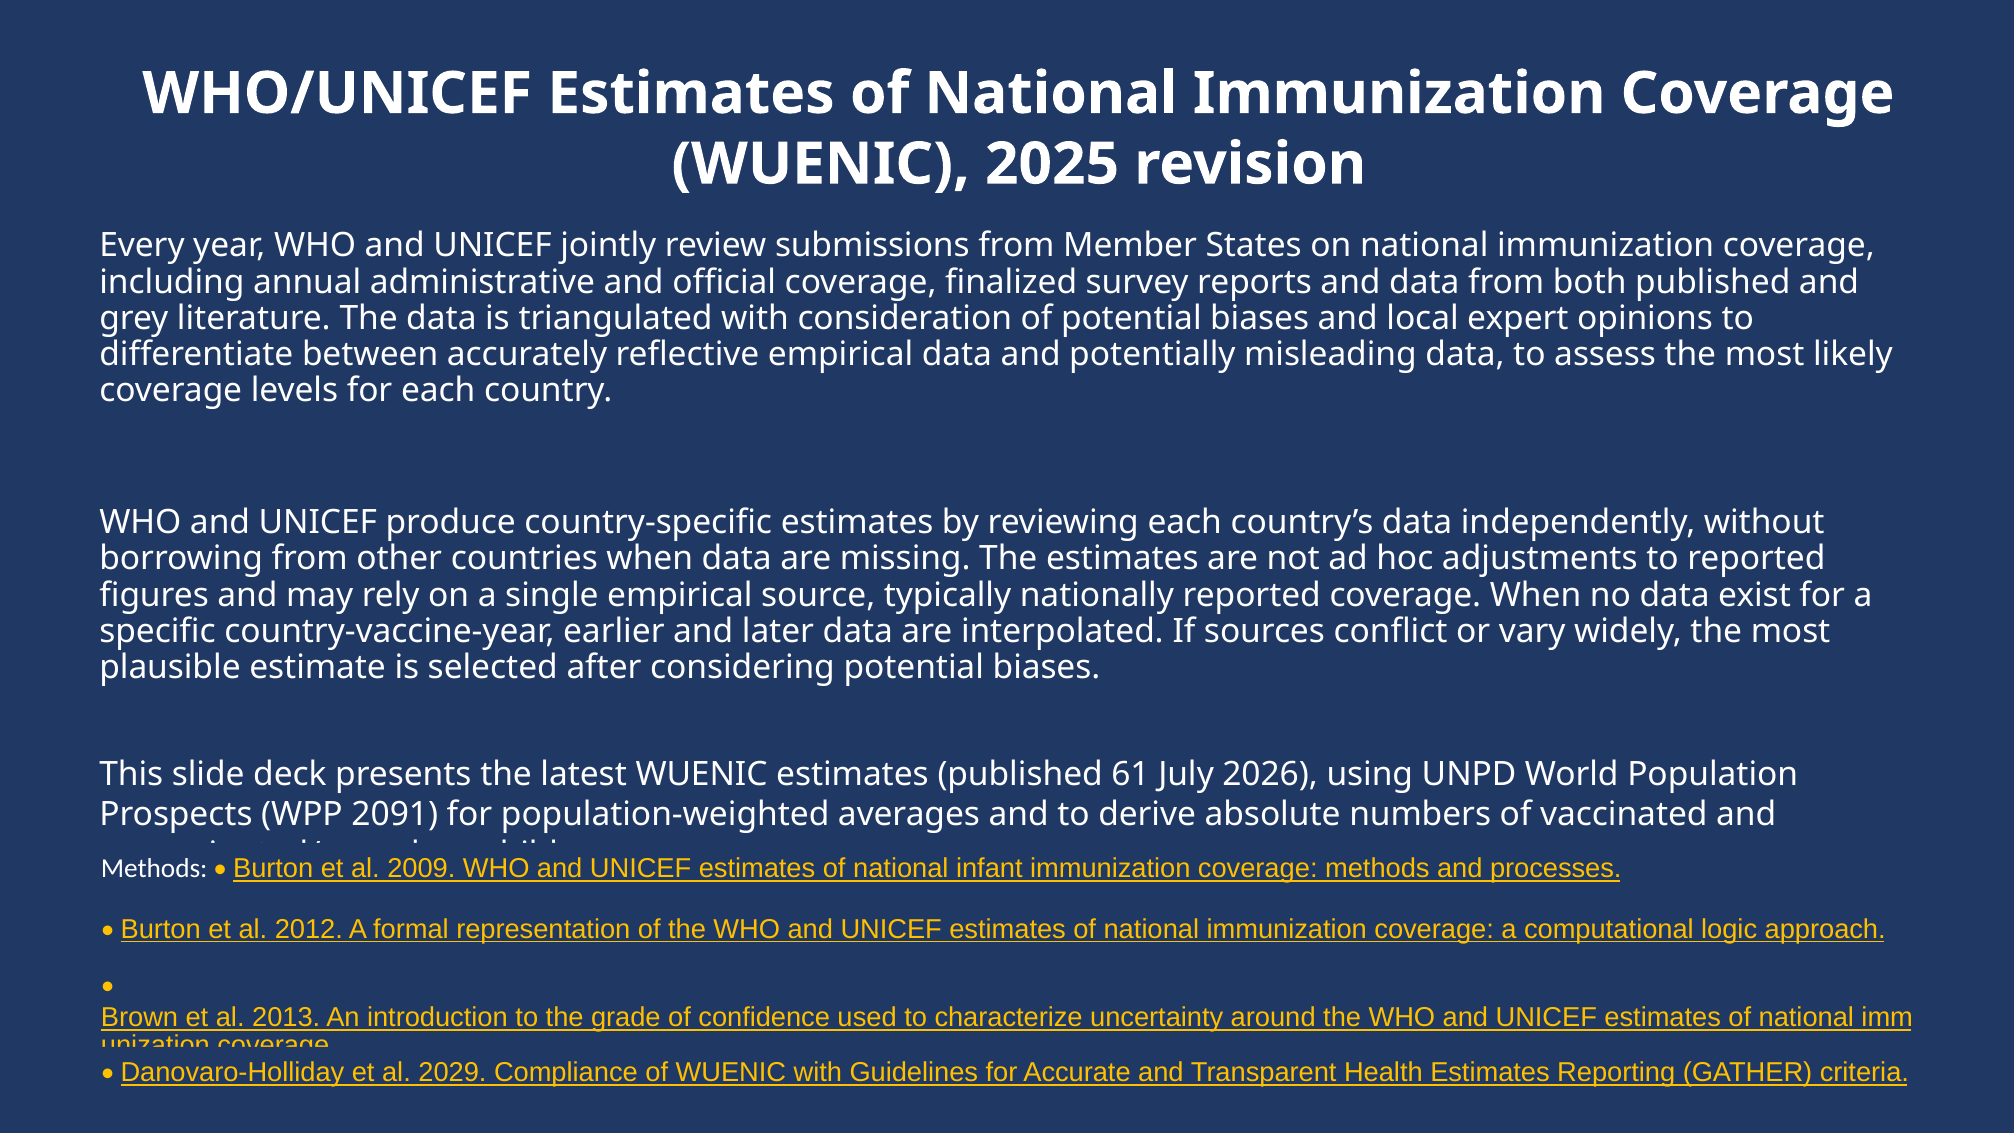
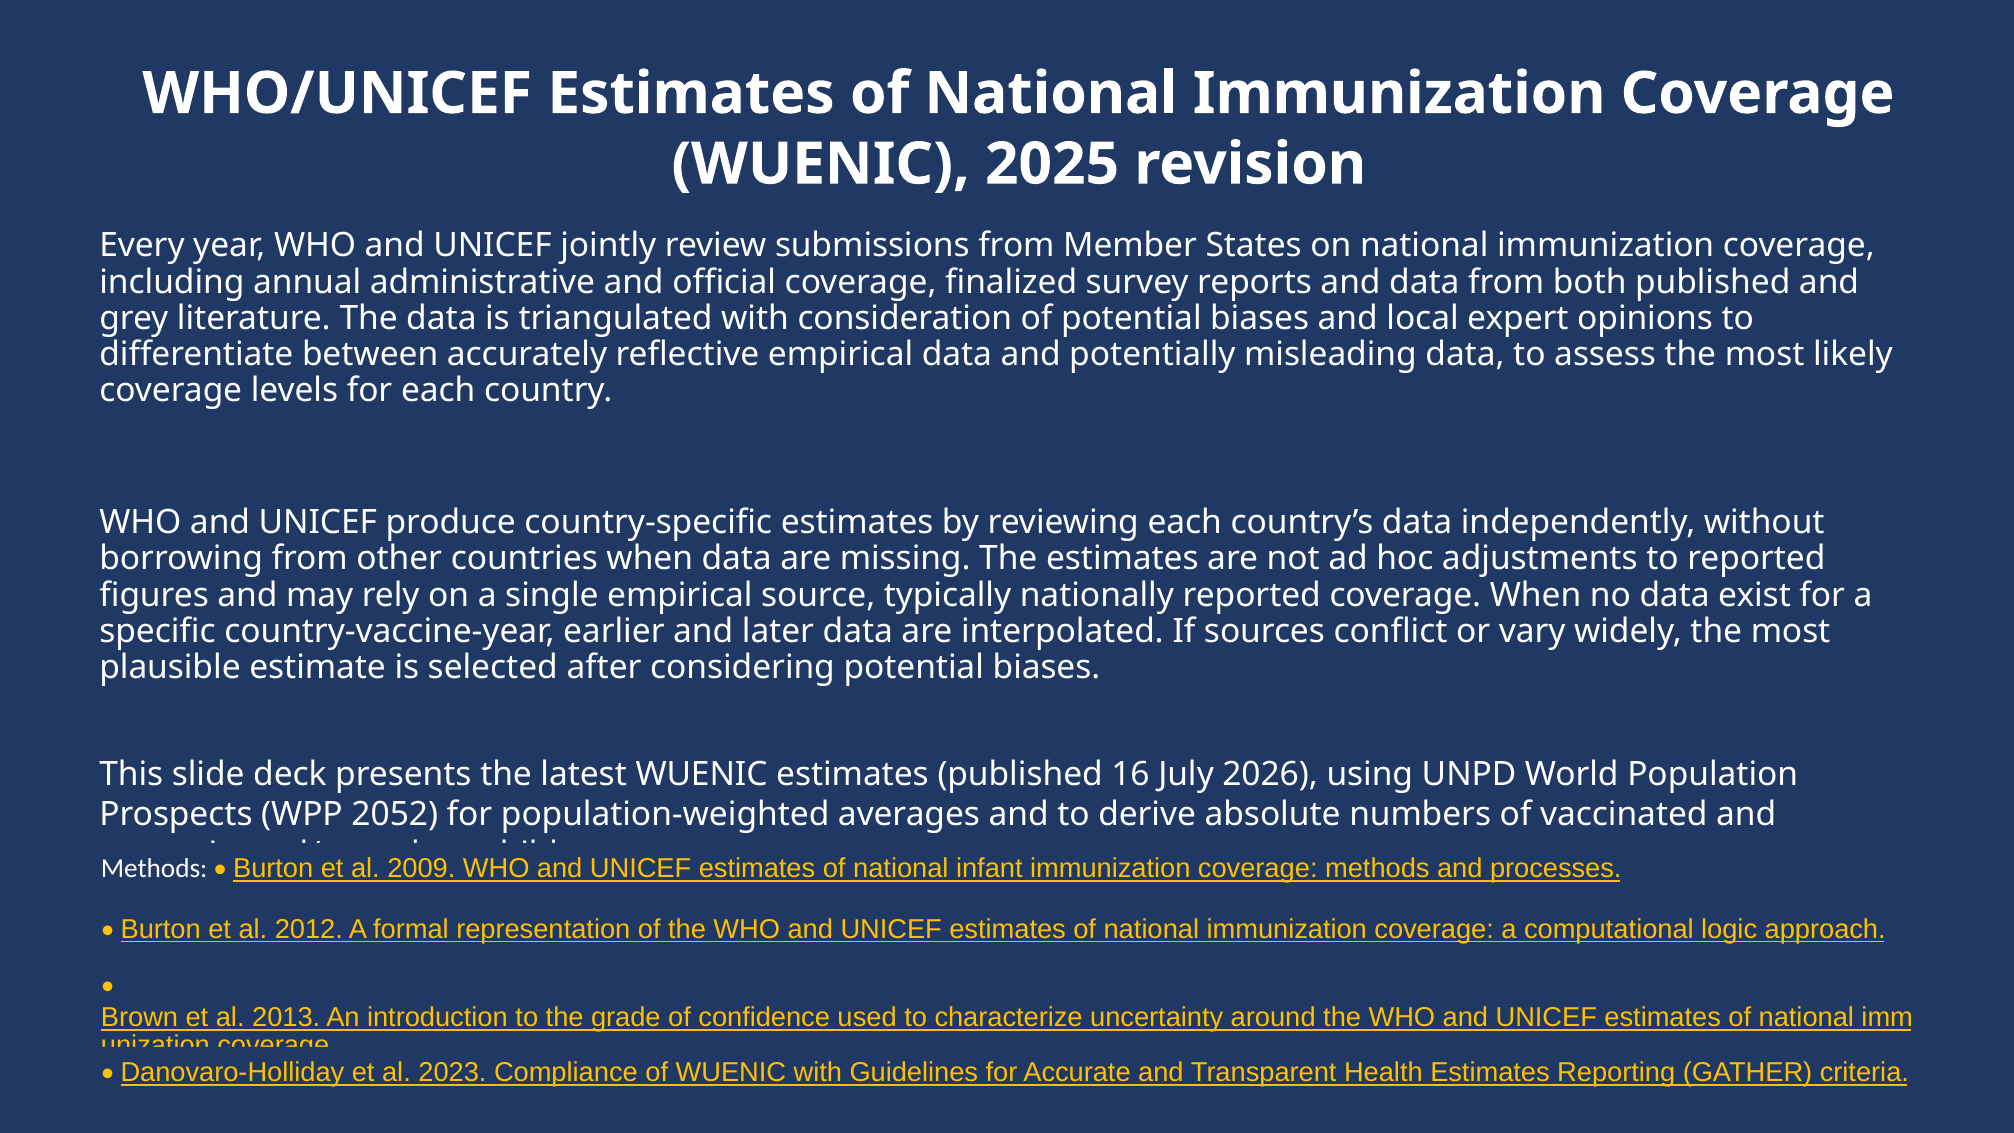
61: 61 -> 16 (1130, 774)
2091: 2091 -> 2052 (395, 814)
2029: 2029 -> 2023 (452, 1072)
